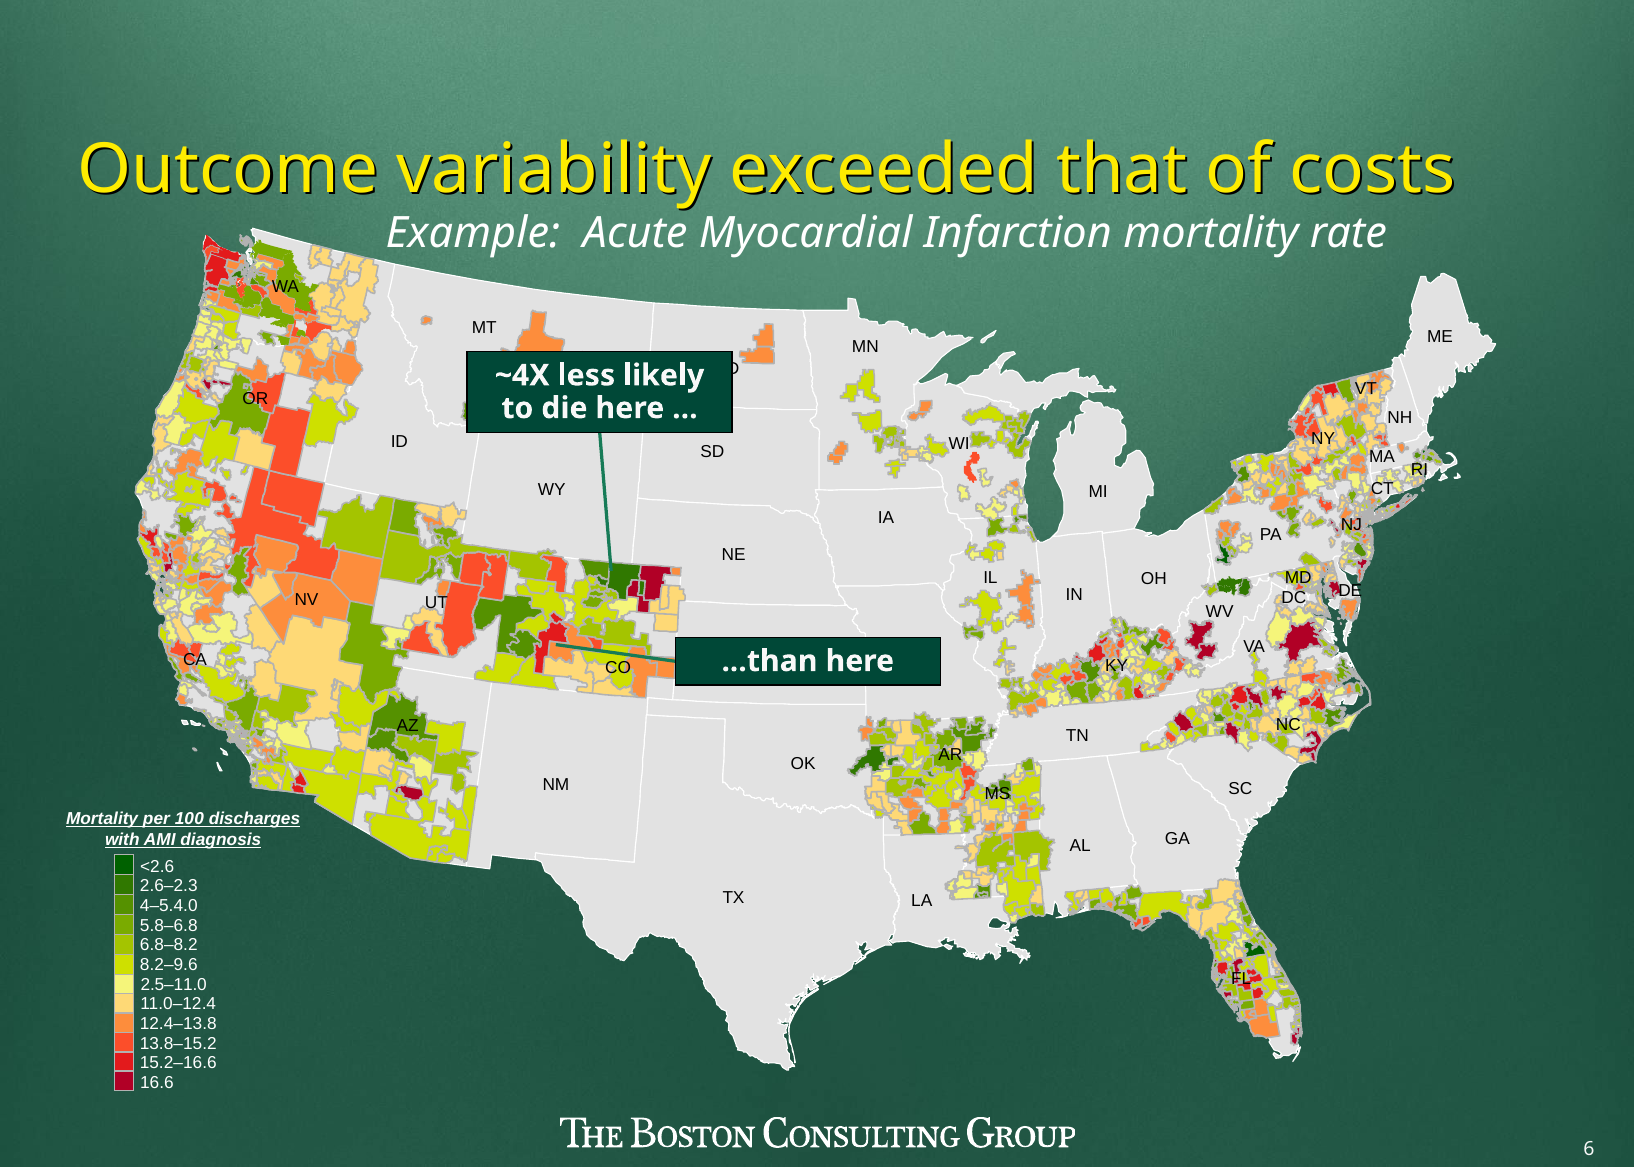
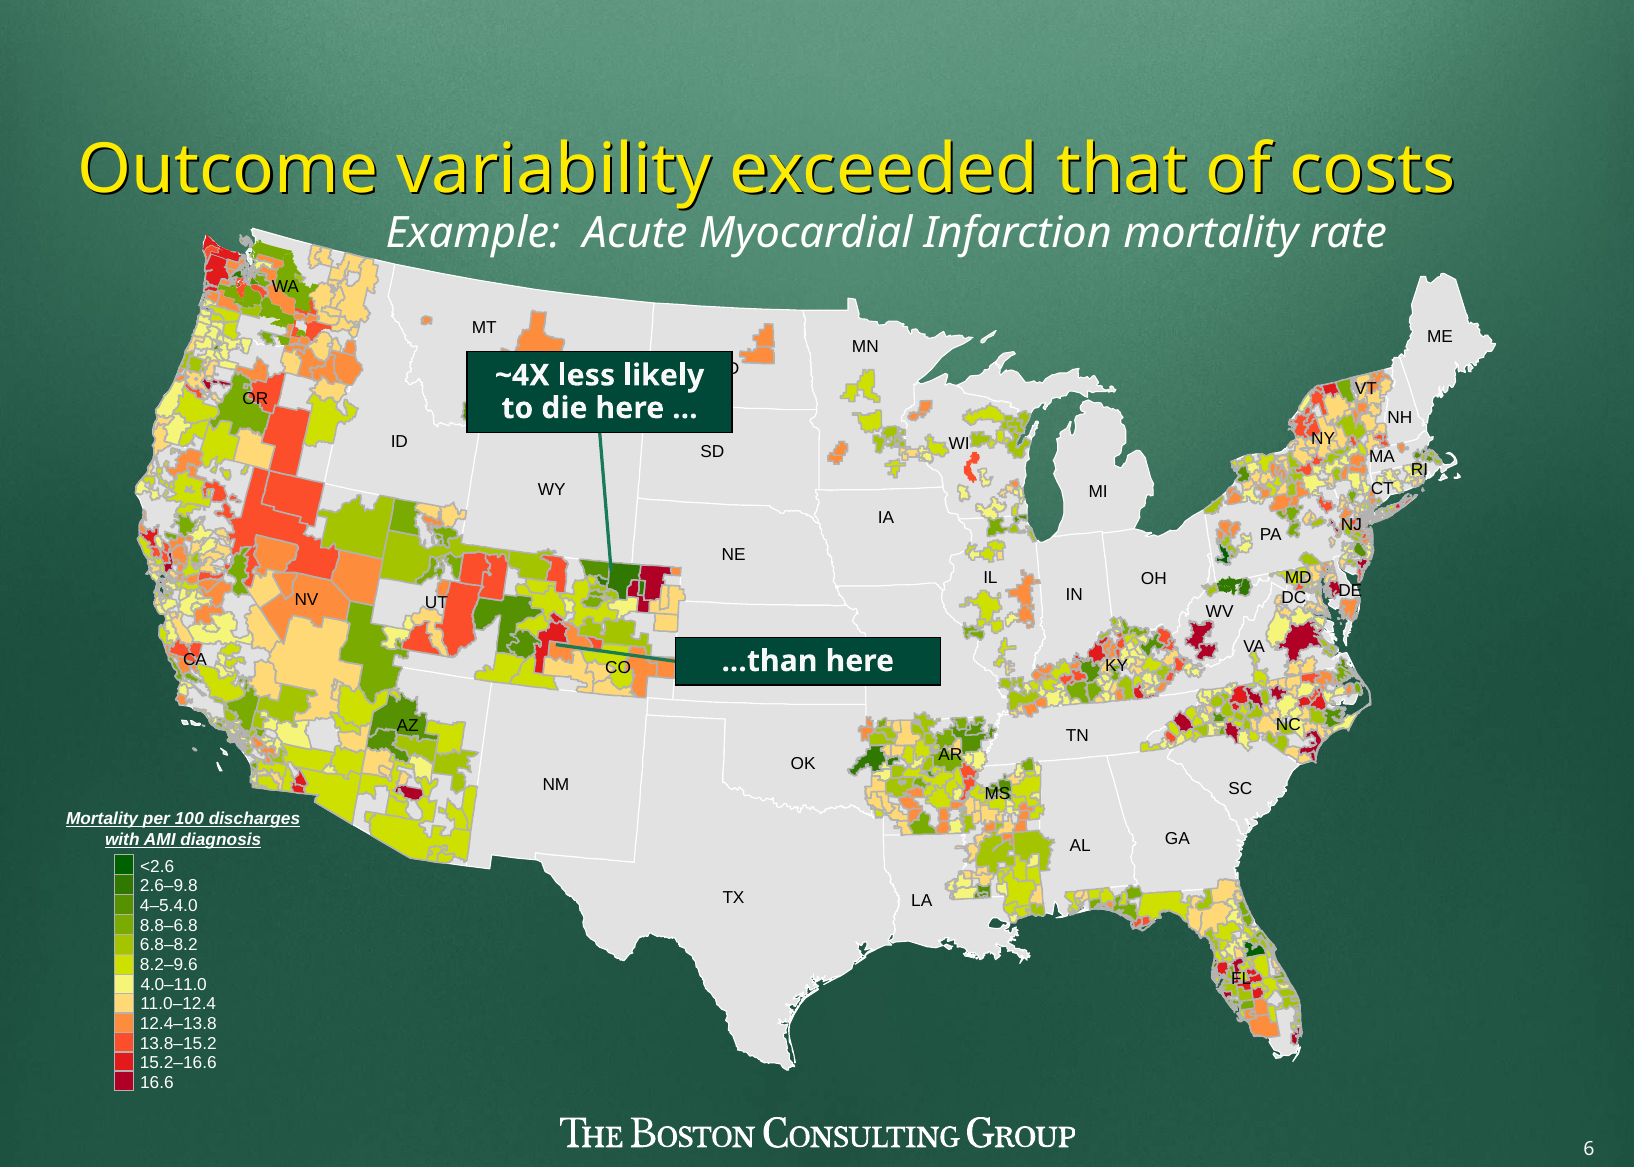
2.6–2.3: 2.6–2.3 -> 2.6–9.8 (169, 886)
5.8–6.8: 5.8–6.8 -> 8.8–6.8 (169, 926)
2.5–11.0: 2.5–11.0 -> 4.0–11.0 (174, 985)
